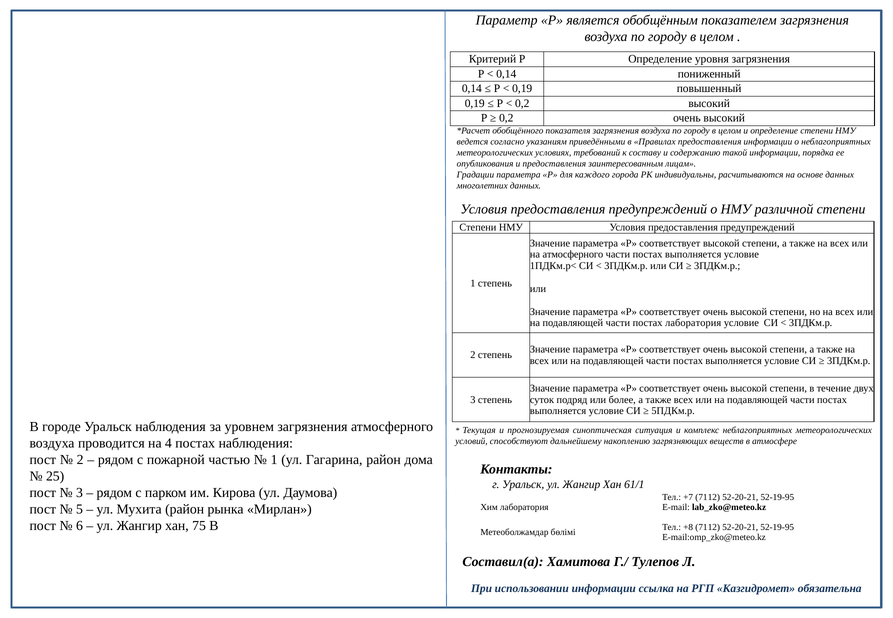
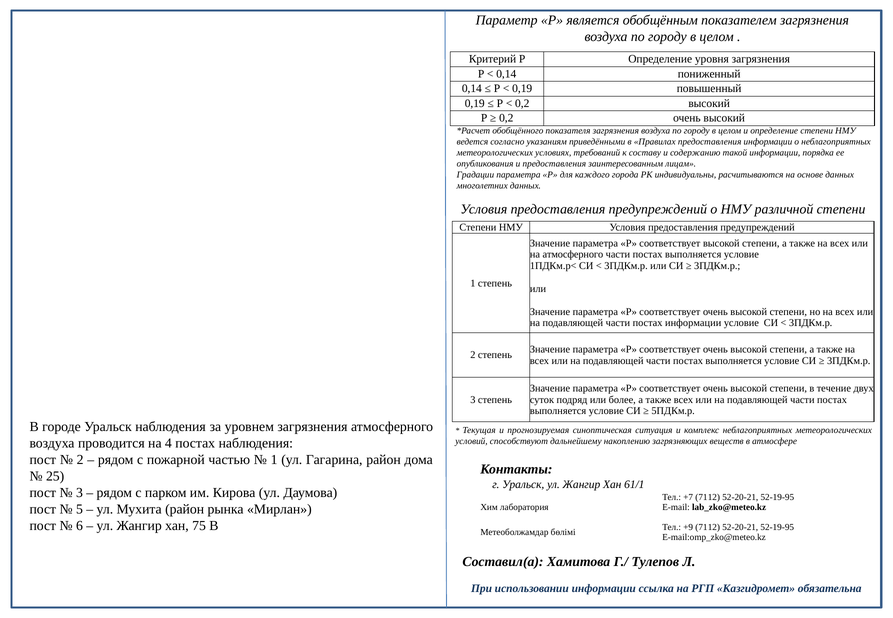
постах лаборатория: лаборатория -> информации (693, 323)
+8: +8 -> +9 (688, 528)
